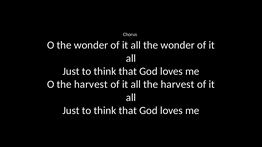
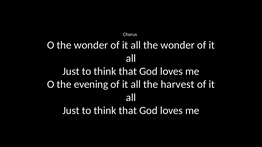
O the harvest: harvest -> evening (91, 85)
